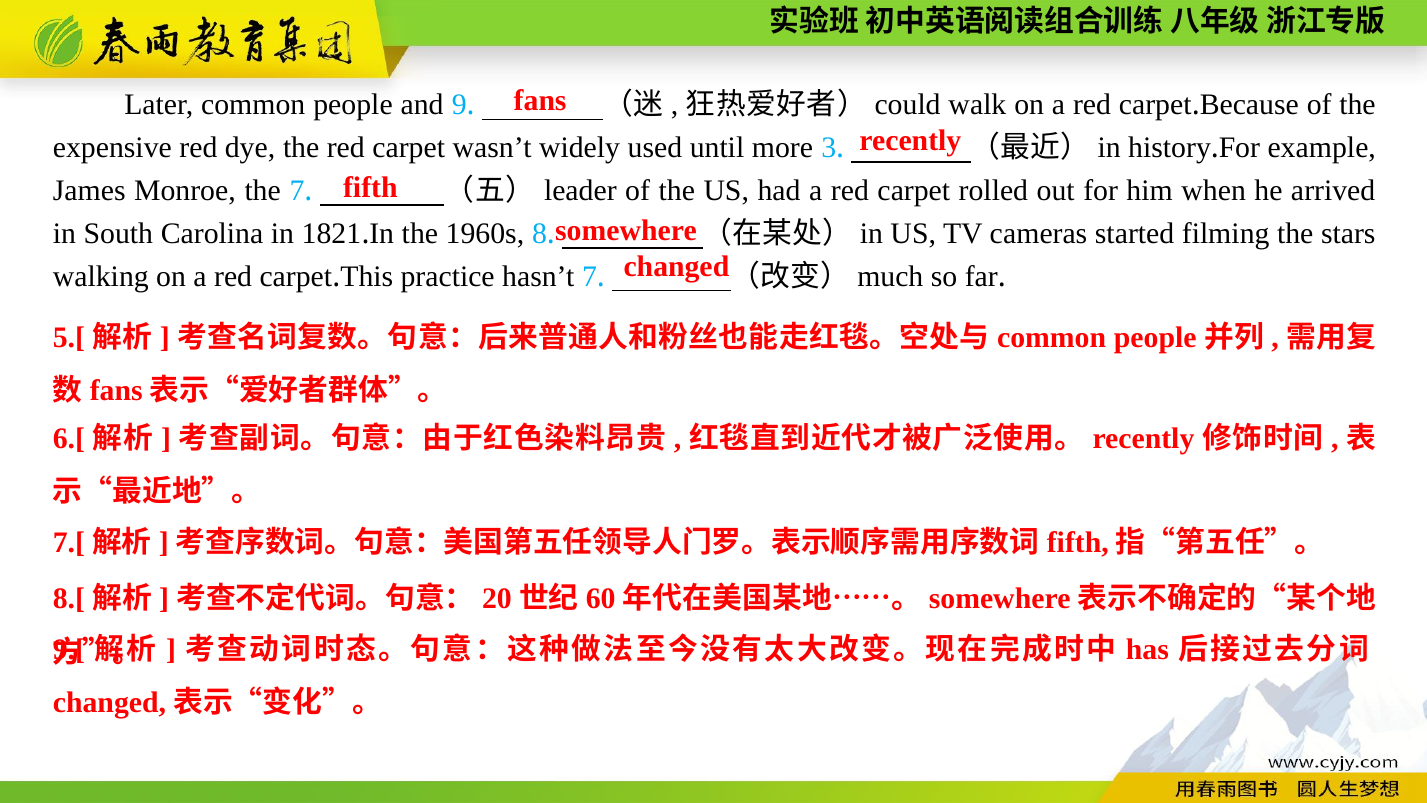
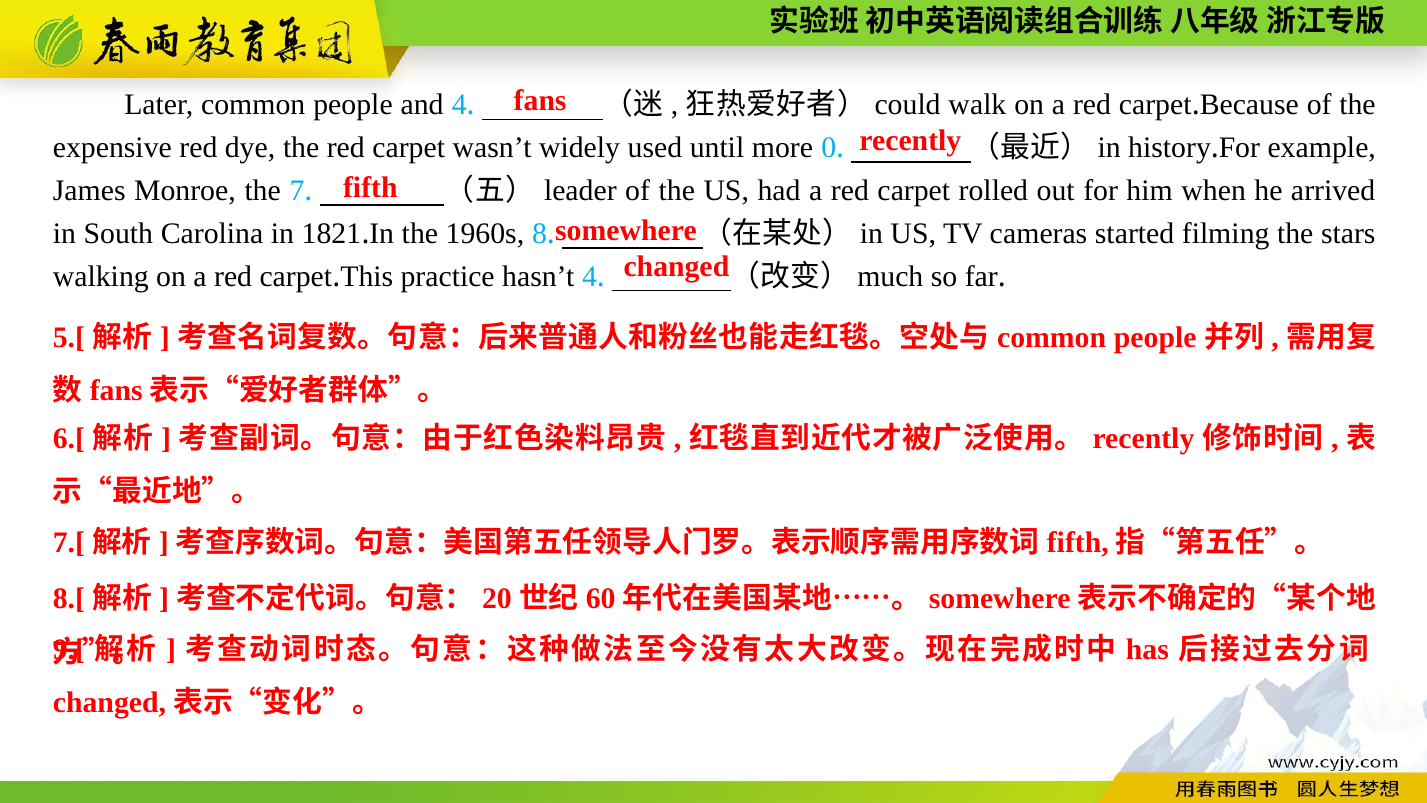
and 9: 9 -> 4 (459, 105)
3: 3 -> 0 (829, 148)
hasn’t 7: 7 -> 4 (589, 276)
